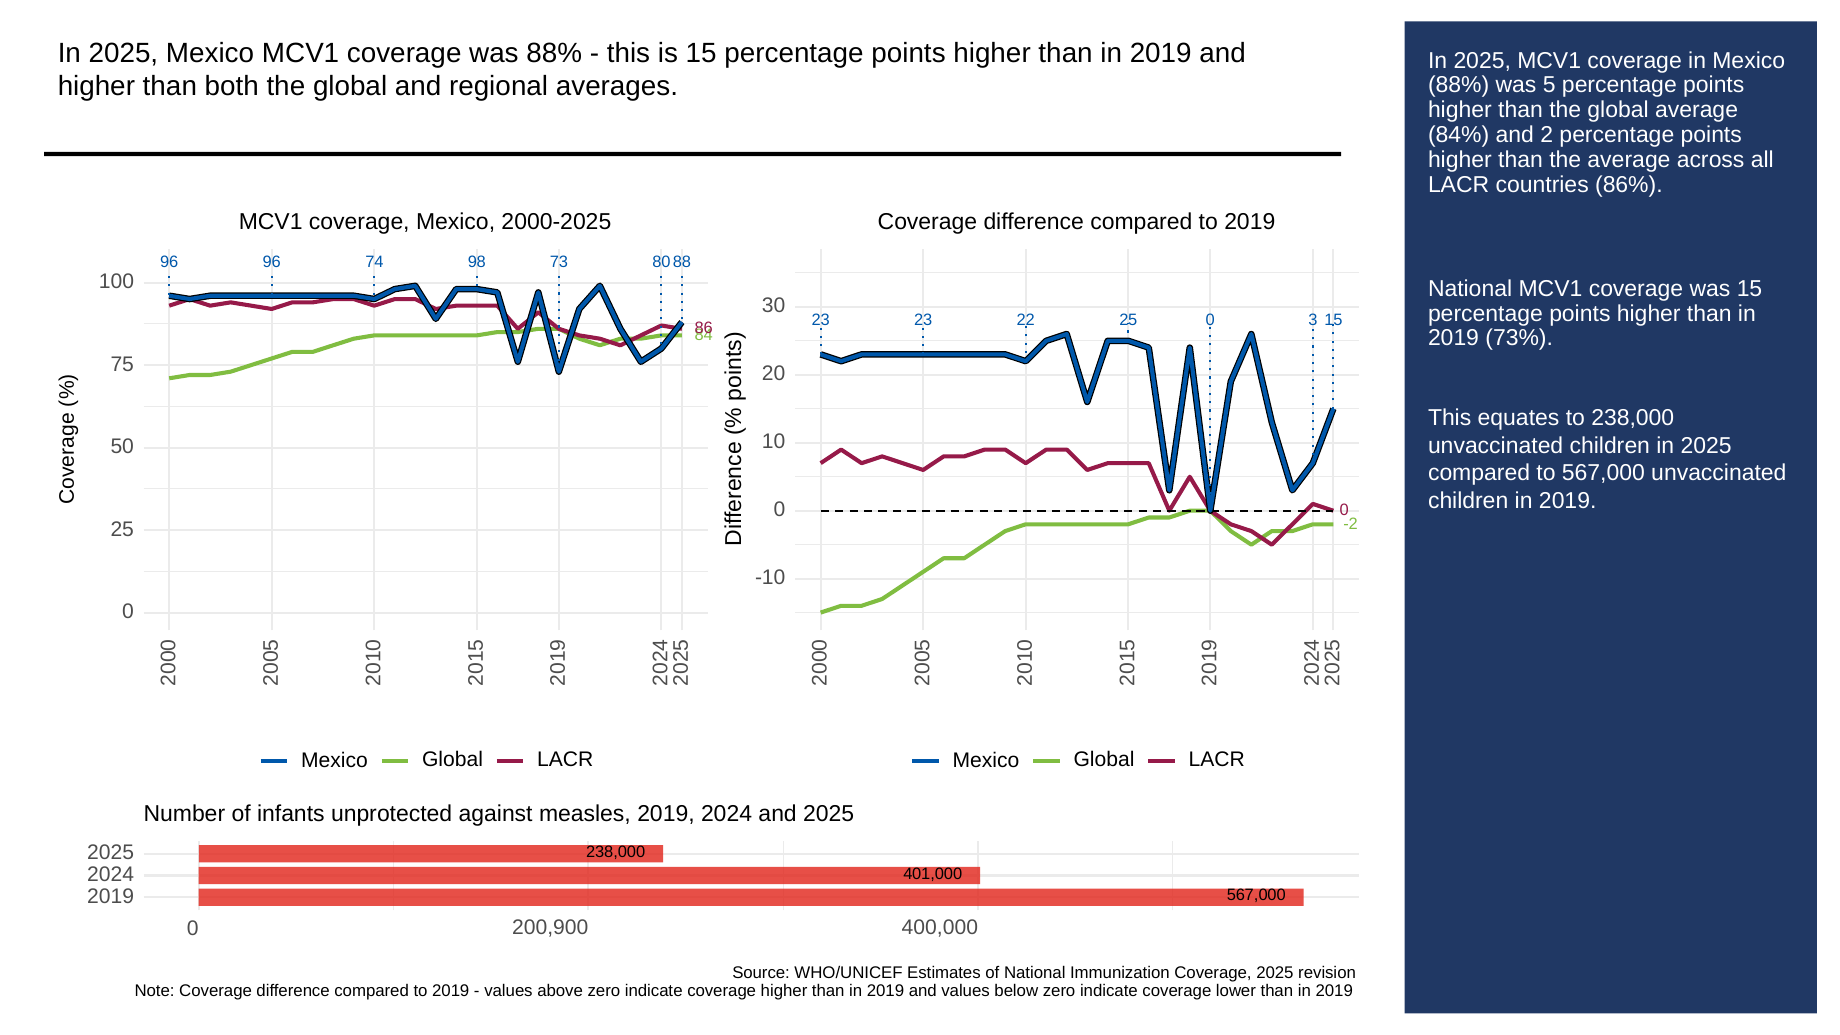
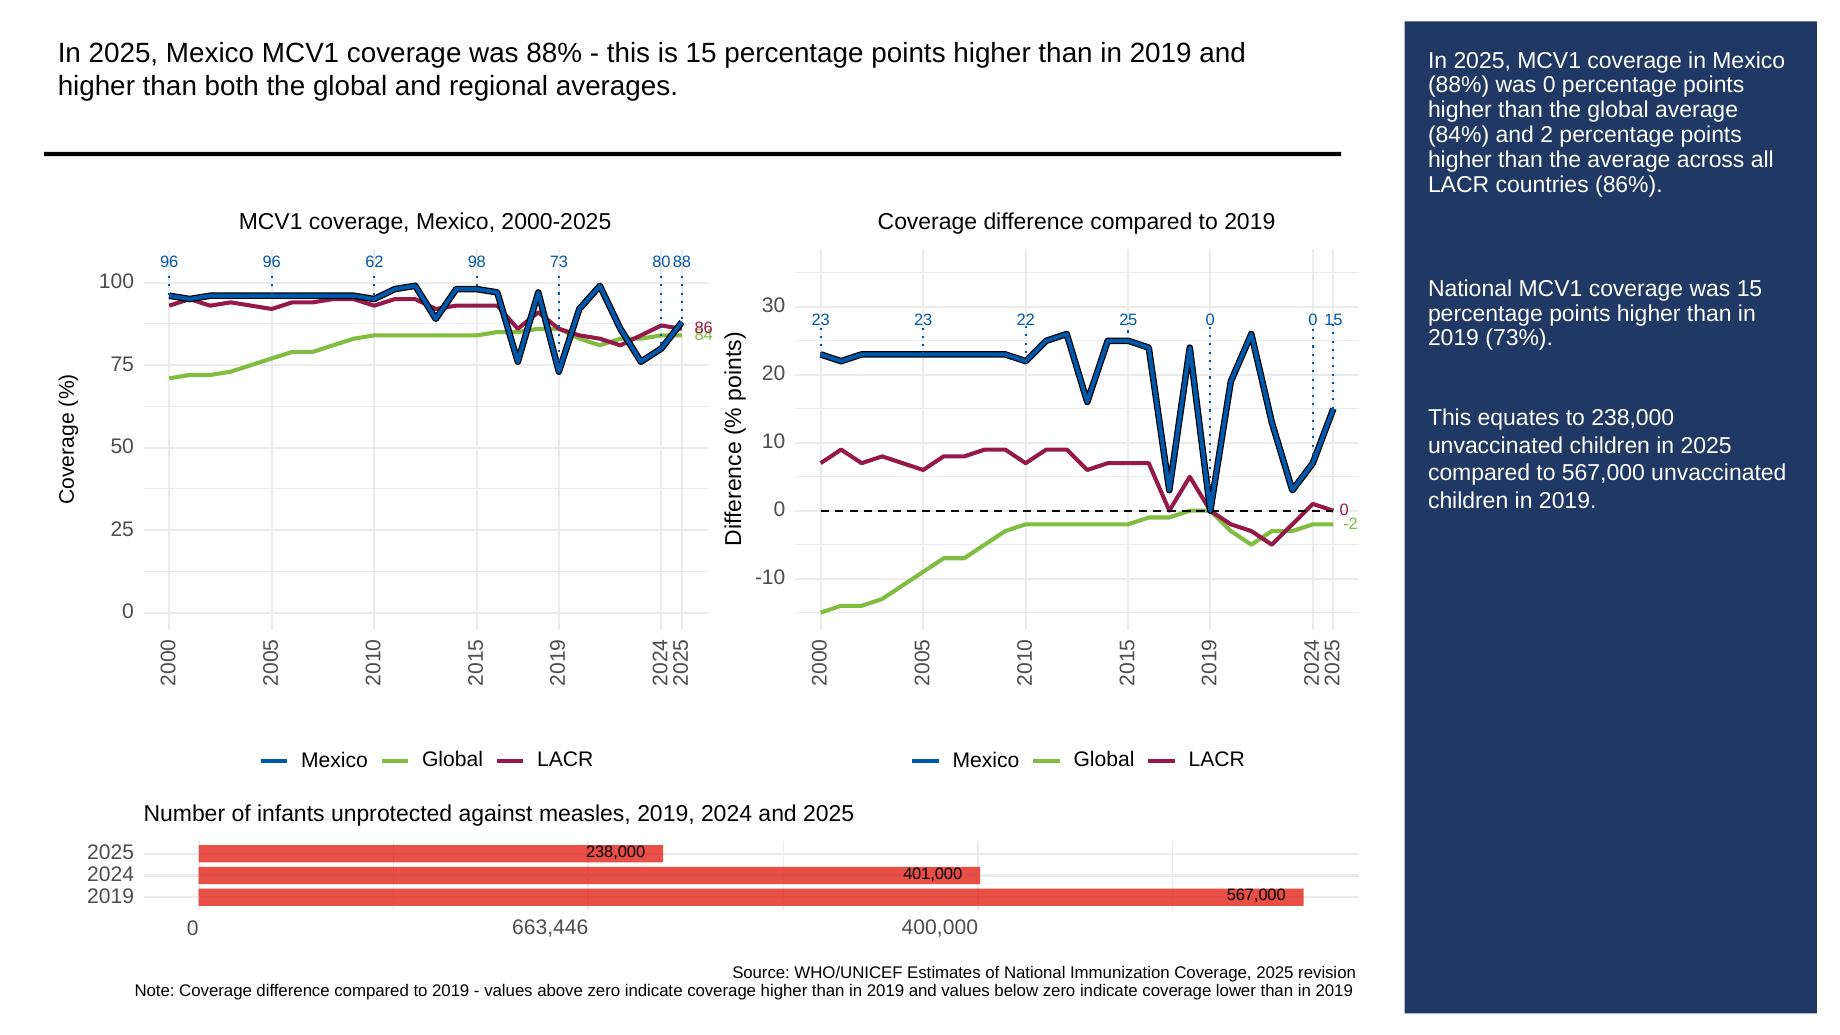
was 5: 5 -> 0 (1549, 85)
74: 74 -> 62 (374, 262)
25 0 3: 3 -> 0 (1313, 320)
200,900: 200,900 -> 663,446 (550, 927)
